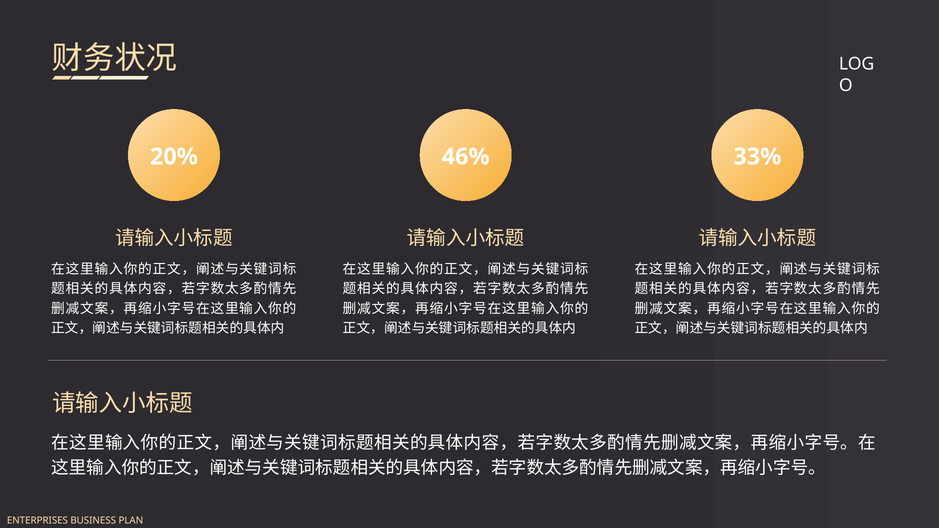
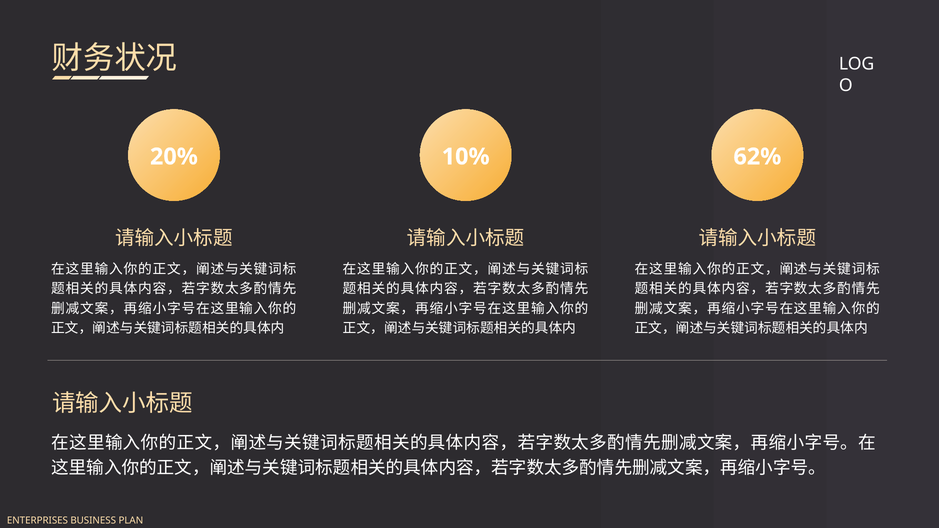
46%: 46% -> 10% (466, 157)
33%: 33% -> 62% (757, 157)
